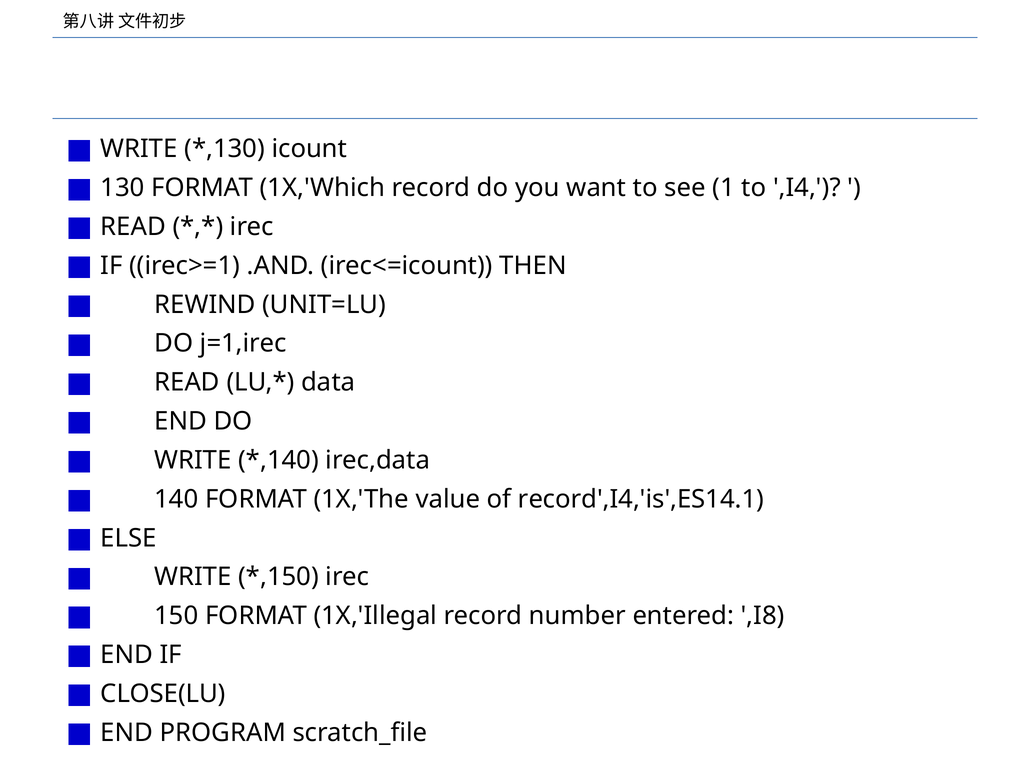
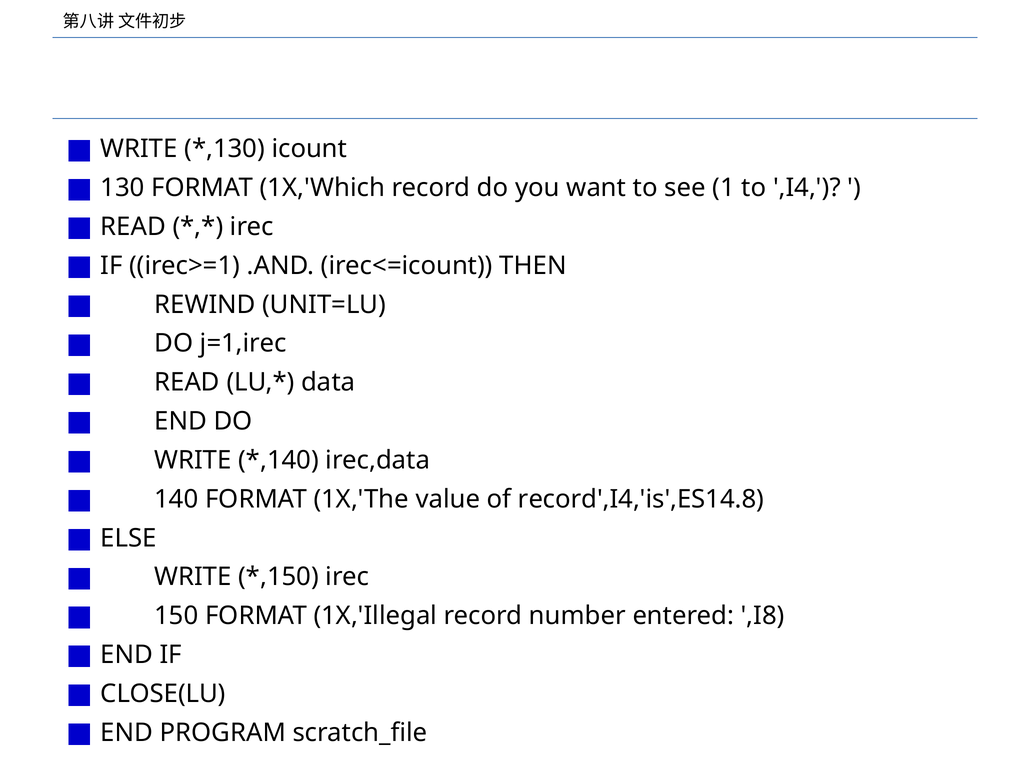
record',I4,'is',ES14.1: record',I4,'is',ES14.1 -> record',I4,'is',ES14.8 (641, 499)
